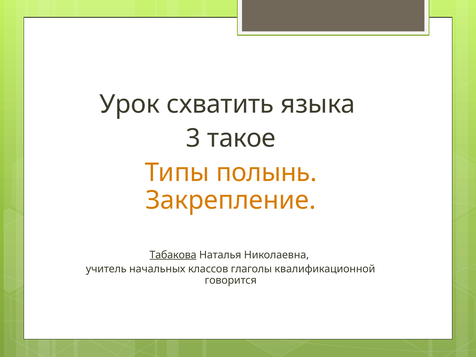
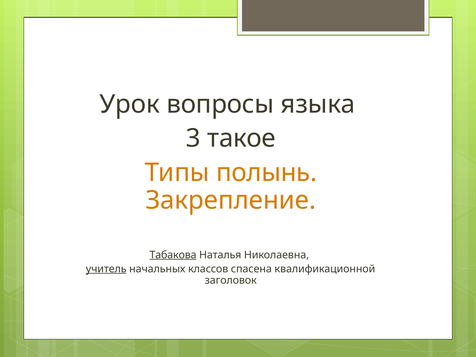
схватить: схватить -> вопросы (220, 104)
учитель underline: none -> present (106, 269)
глаголы: глаголы -> спасена (251, 269)
говорится: говорится -> заголовок (231, 280)
